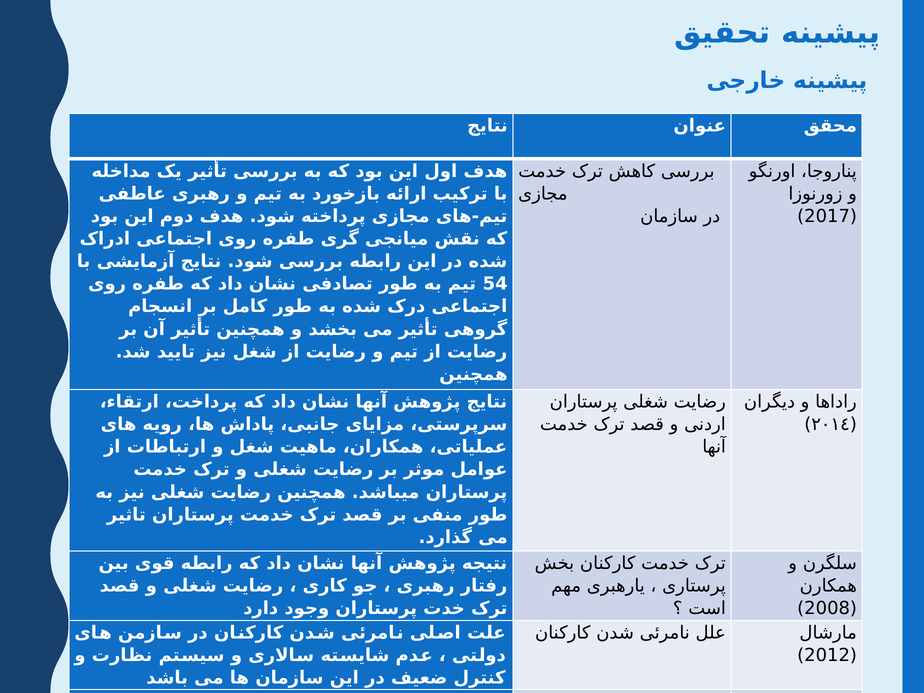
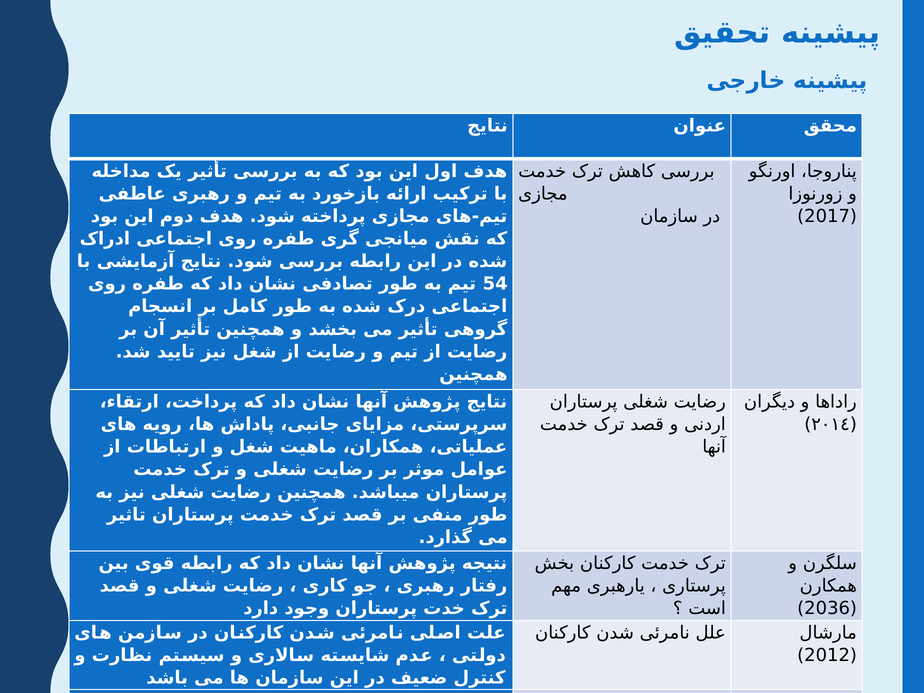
2008: 2008 -> 2036 (827, 608)
